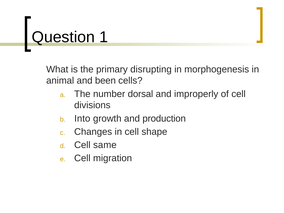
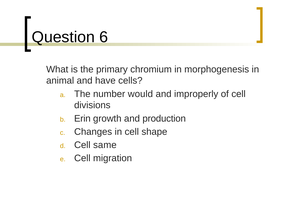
1: 1 -> 6 (104, 37)
disrupting: disrupting -> chromium (151, 69)
been: been -> have (105, 81)
dorsal: dorsal -> would (140, 94)
Into: Into -> Erin (82, 119)
